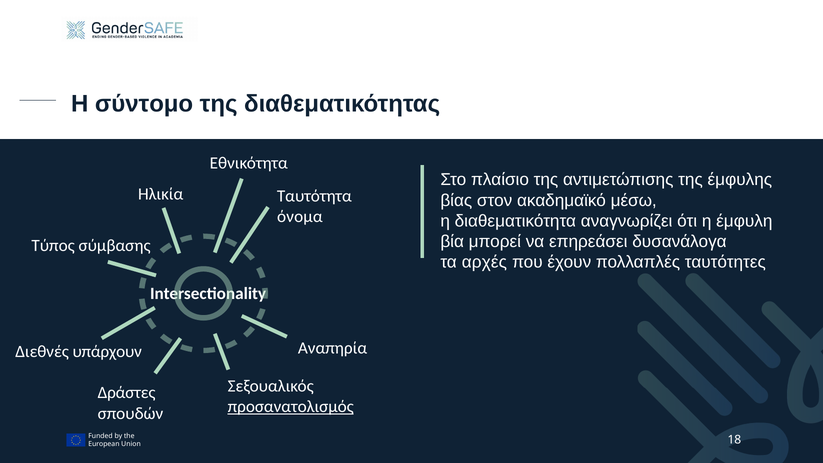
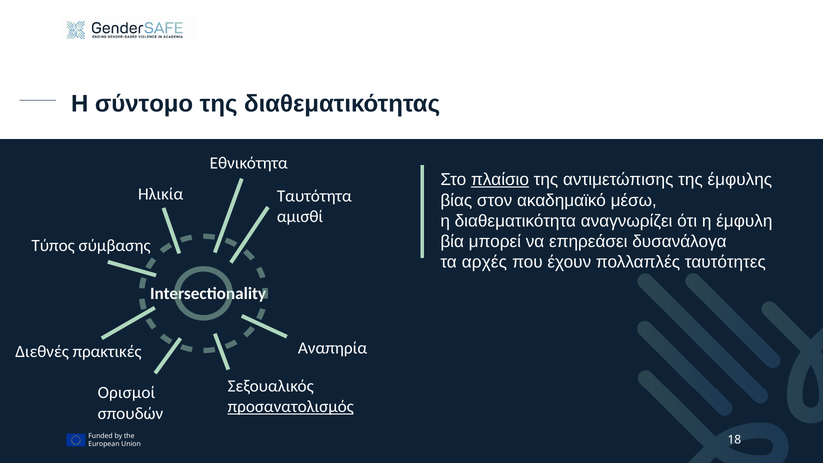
πλαίσιο underline: none -> present (500, 180)
όνομα: όνομα -> αμισθί (300, 216)
υπάρχουν: υπάρχουν -> πρακτικές (107, 352)
Δράστες: Δράστες -> Ορισμοί (126, 393)
